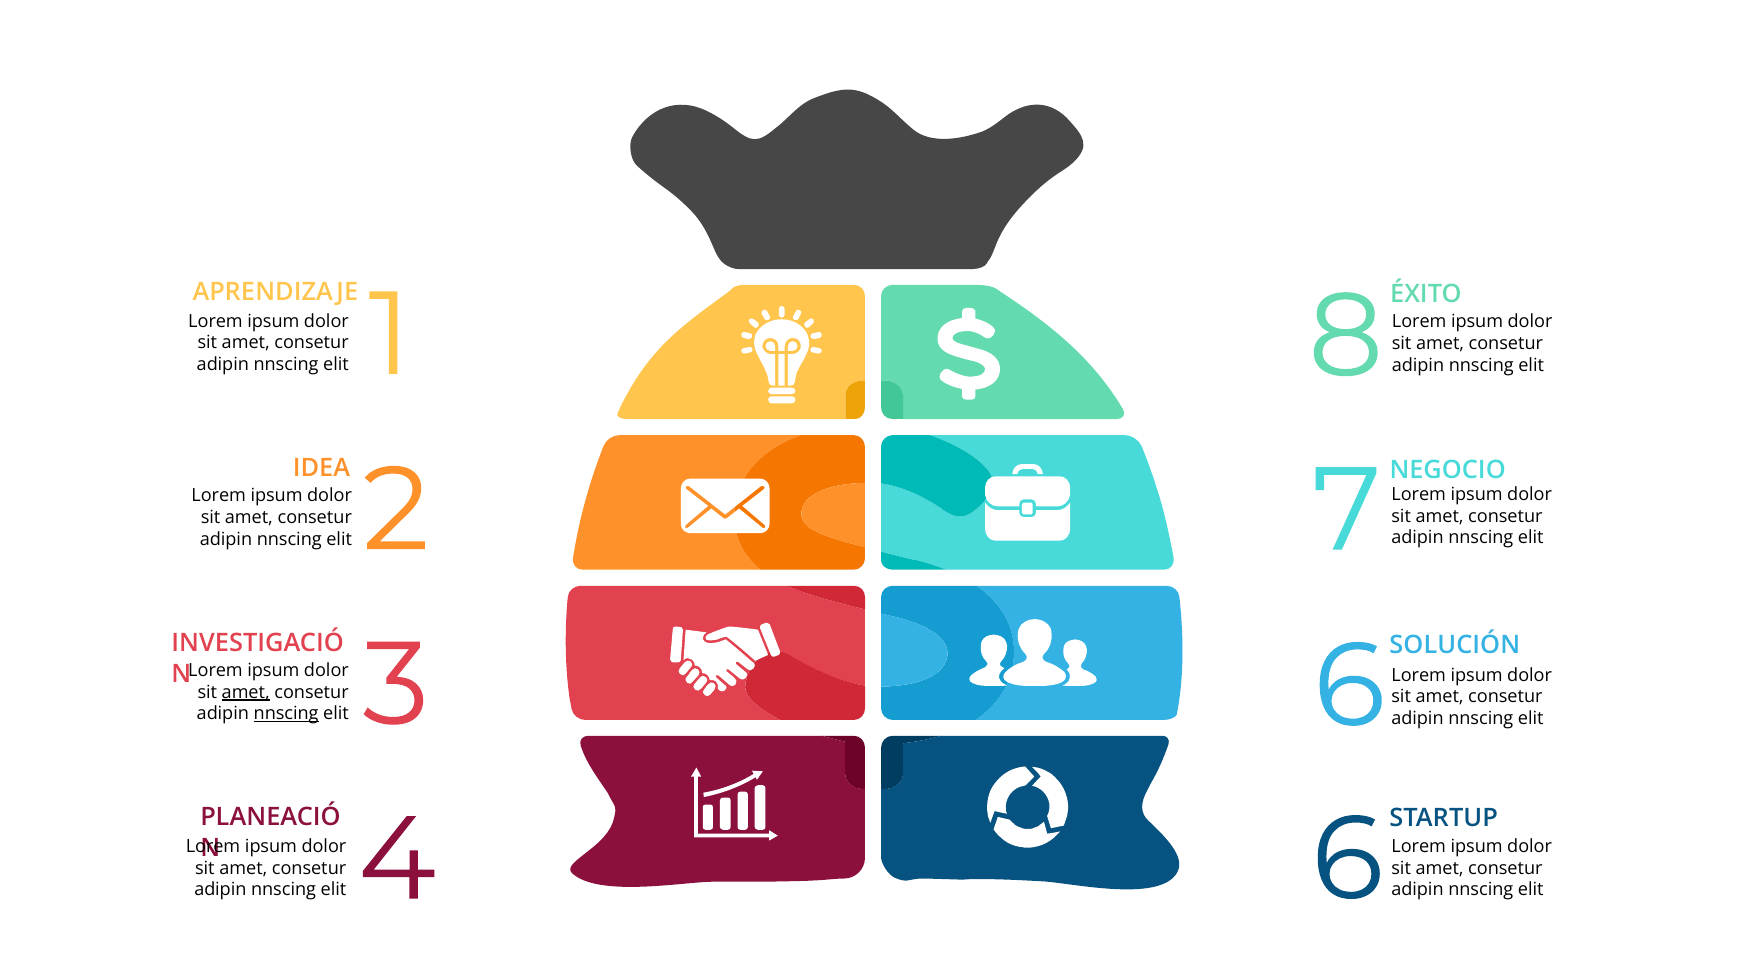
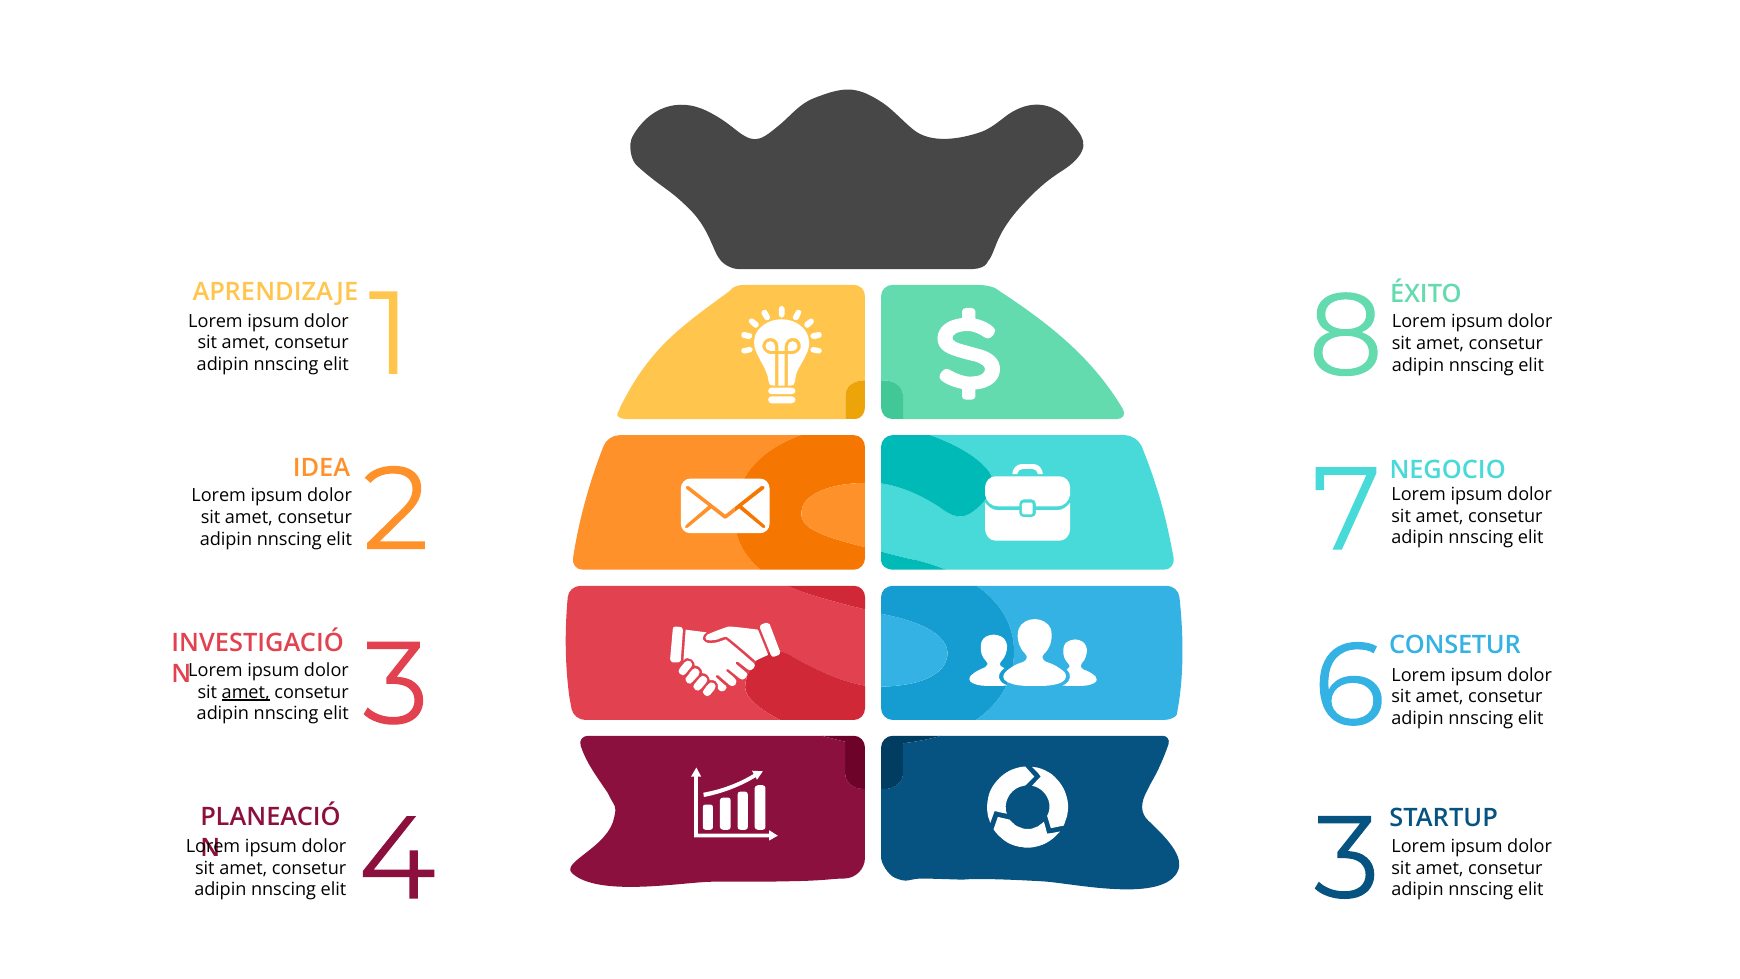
SOLUCIÓN: SOLUCIÓN -> CONSETUR (1455, 645)
nnscing underline: present -> none (286, 714)
4 6: 6 -> 3 (1347, 859)
